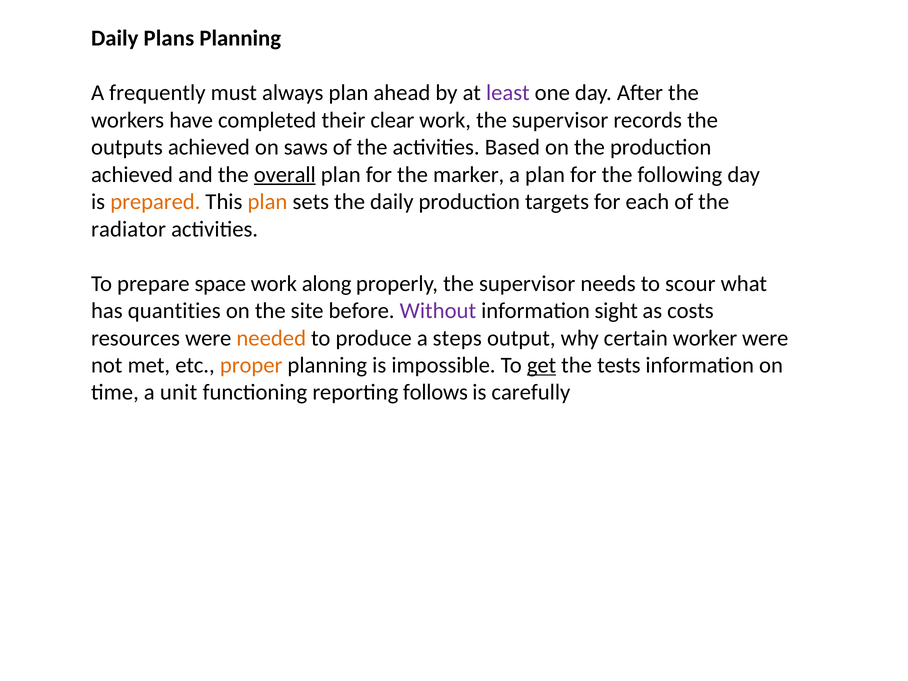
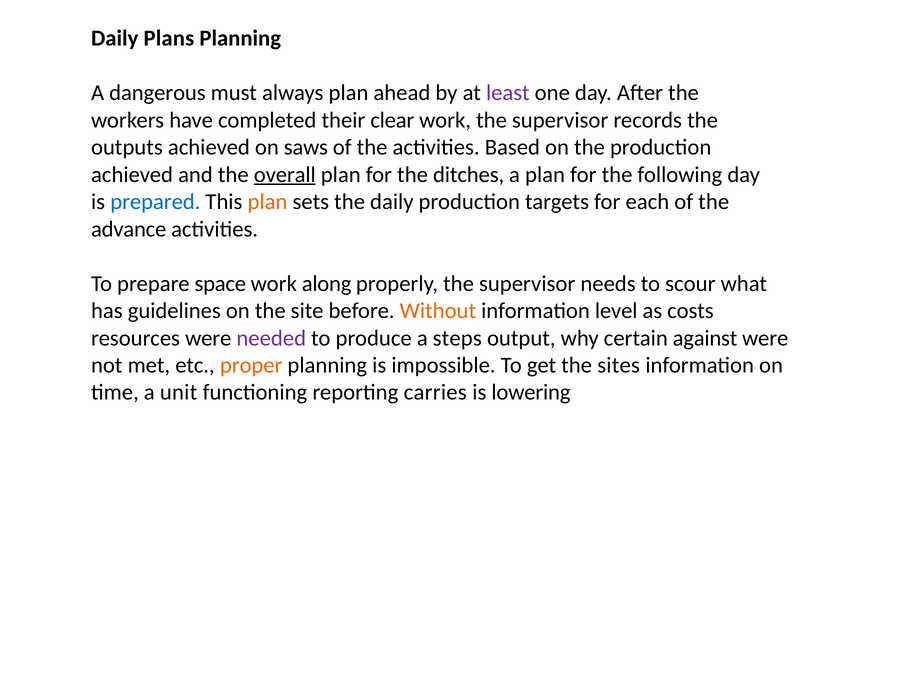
frequently: frequently -> dangerous (157, 93)
marker: marker -> ditches (469, 175)
prepared colour: orange -> blue (155, 202)
radiator: radiator -> advance (129, 229)
quantities: quantities -> guidelines (174, 311)
Without colour: purple -> orange (438, 311)
sight: sight -> level (616, 311)
needed colour: orange -> purple (271, 338)
worker: worker -> against (705, 338)
get underline: present -> none (542, 365)
tests: tests -> sites (619, 365)
follows: follows -> carries (435, 392)
carefully: carefully -> lowering (531, 392)
